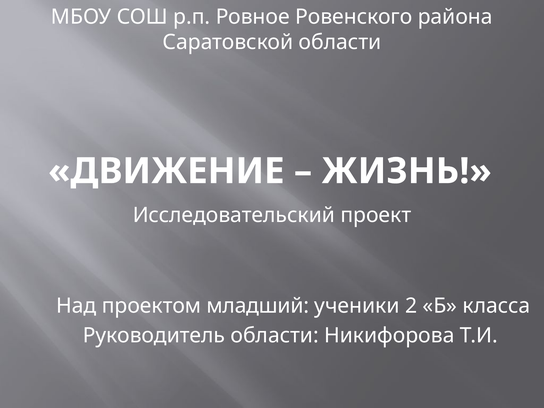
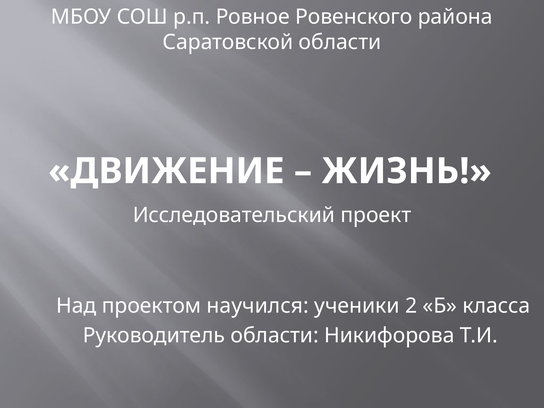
младший: младший -> научился (258, 306)
